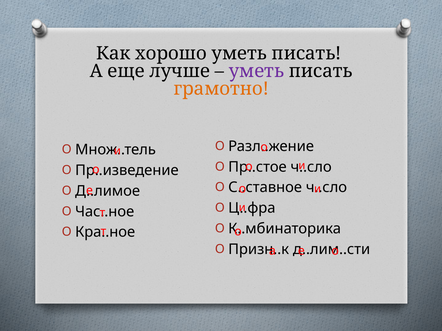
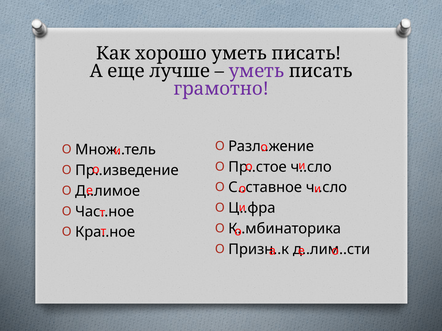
грамотно colour: orange -> purple (221, 89)
